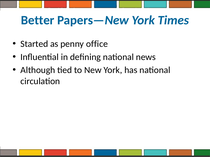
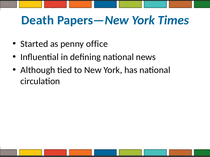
Better: Better -> Death (38, 20)
